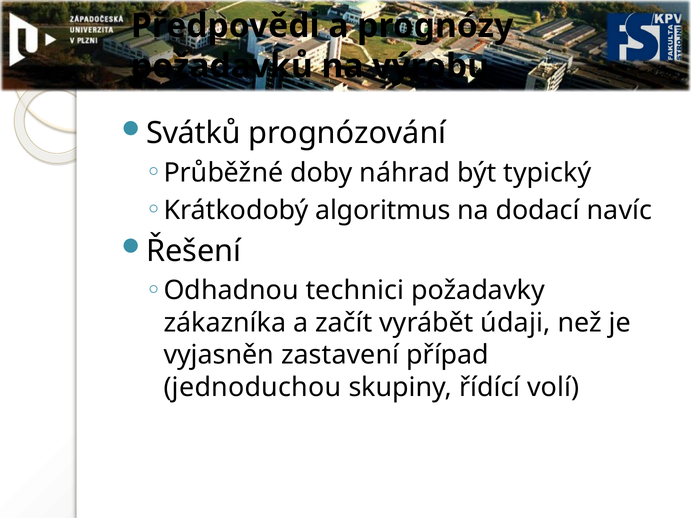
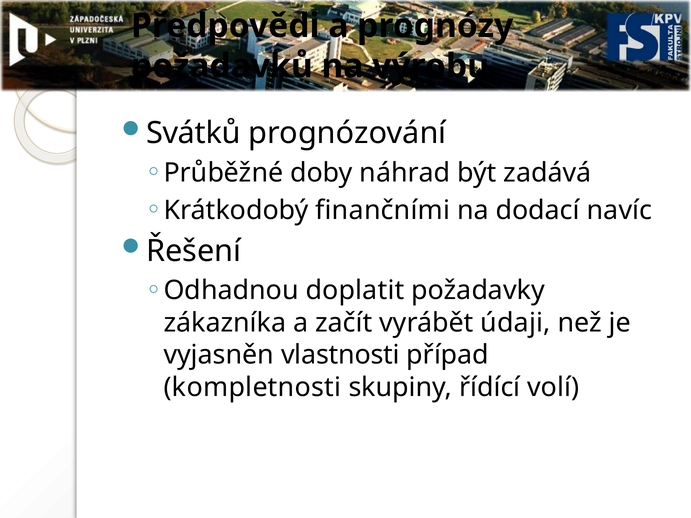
typický: typický -> zadává (547, 173)
algoritmus: algoritmus -> finančními (383, 211)
technici: technici -> doplatit (355, 291)
zastavení: zastavení -> vlastnosti (340, 355)
jednoduchou: jednoduchou -> kompletnosti (253, 387)
